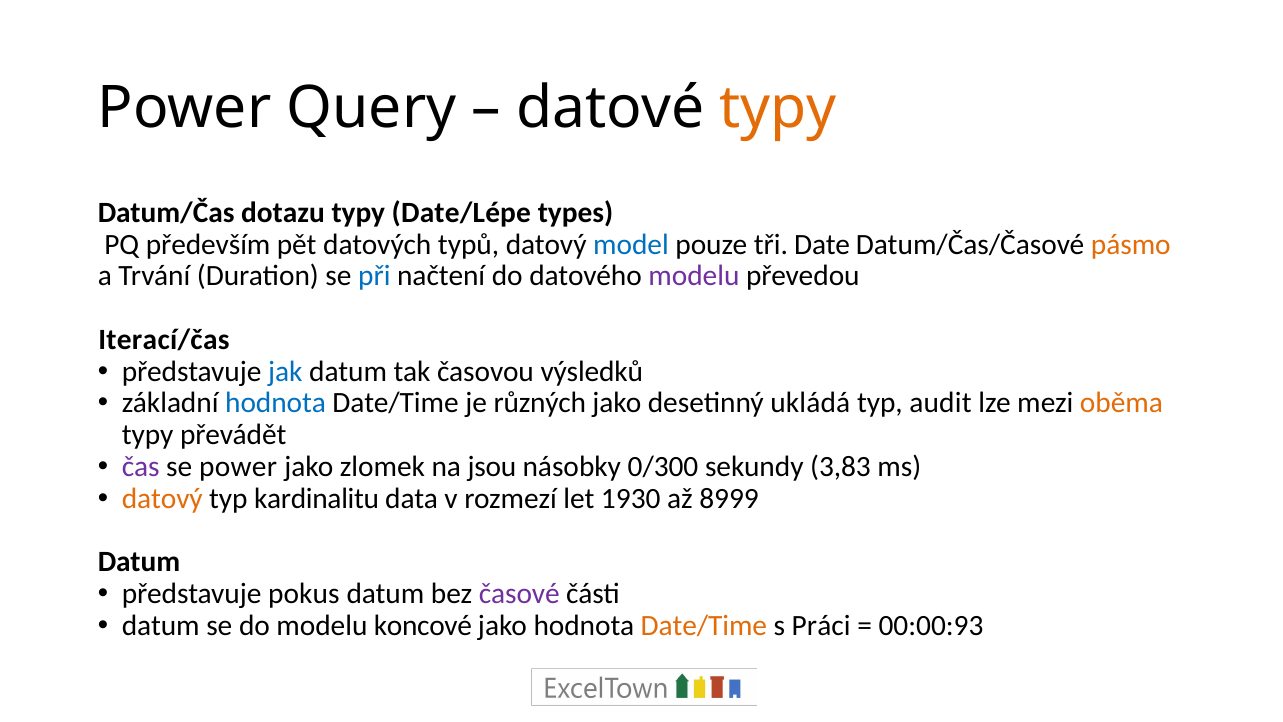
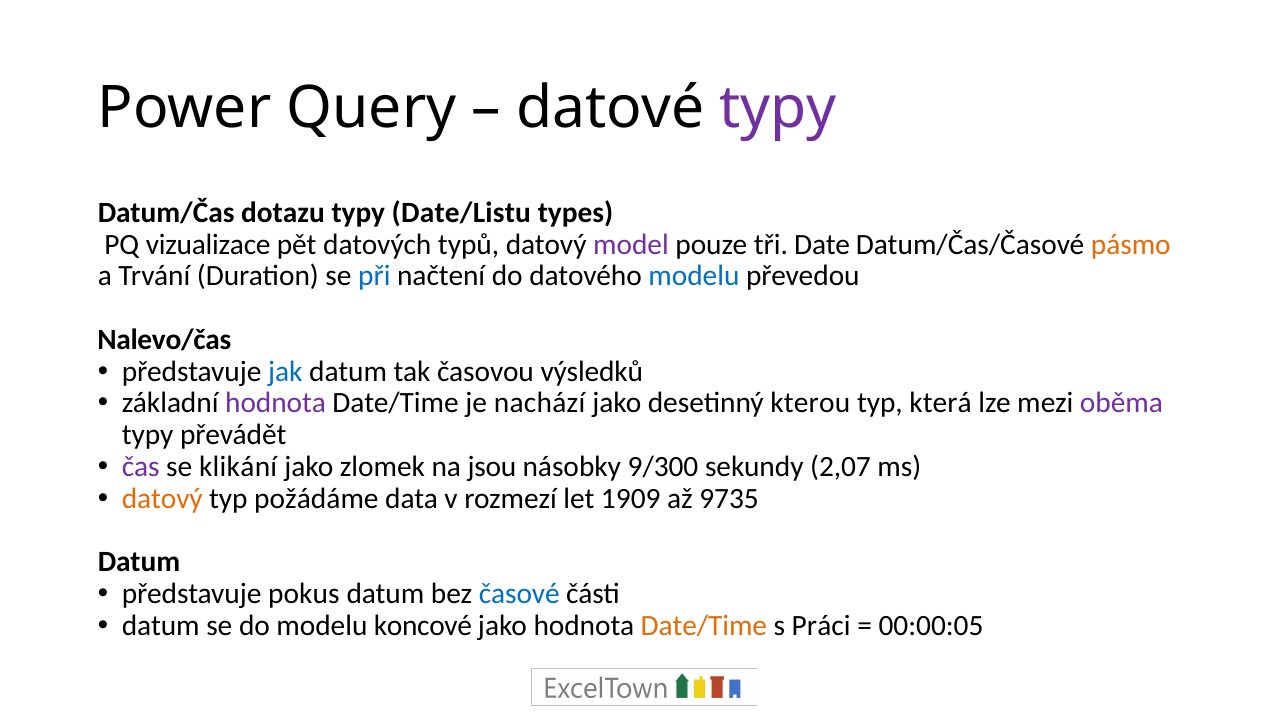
typy colour: orange -> purple (778, 108)
Date/Lépe: Date/Lépe -> Date/Listu (461, 213)
především: především -> vizualizace (208, 244)
model colour: blue -> purple (631, 244)
modelu colour: purple -> blue (694, 276)
Iterací/čas: Iterací/čas -> Nalevo/čas (164, 340)
hodnota colour: blue -> purple (276, 403)
různých: různých -> nachází (540, 403)
ukládá: ukládá -> kterou (810, 403)
audit: audit -> která (941, 403)
oběma colour: orange -> purple (1121, 403)
se power: power -> klikání (238, 467)
0/300: 0/300 -> 9/300 (663, 467)
3,83: 3,83 -> 2,07 (840, 467)
kardinalitu: kardinalitu -> požádáme (316, 498)
1930: 1930 -> 1909 (631, 498)
8999: 8999 -> 9735 (729, 498)
časové colour: purple -> blue (519, 594)
00:00:93: 00:00:93 -> 00:00:05 (931, 625)
